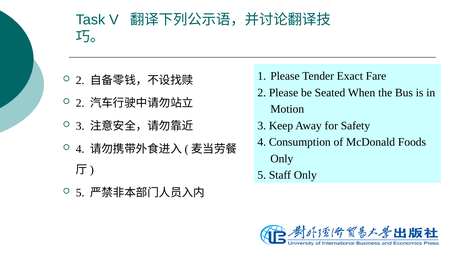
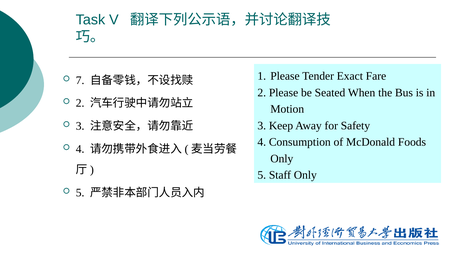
2: 2 -> 7 (80, 80)
